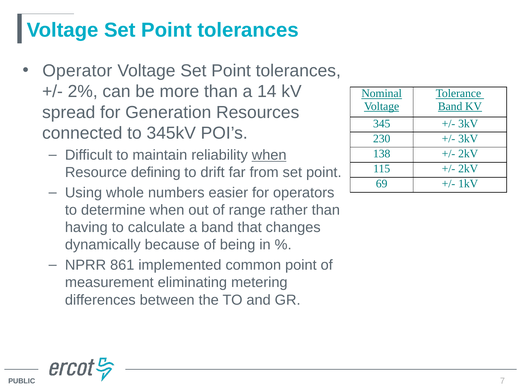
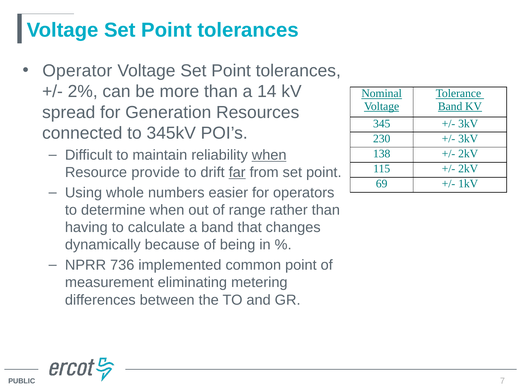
defining: defining -> provide (156, 173)
far underline: none -> present (237, 173)
861: 861 -> 736 (122, 266)
